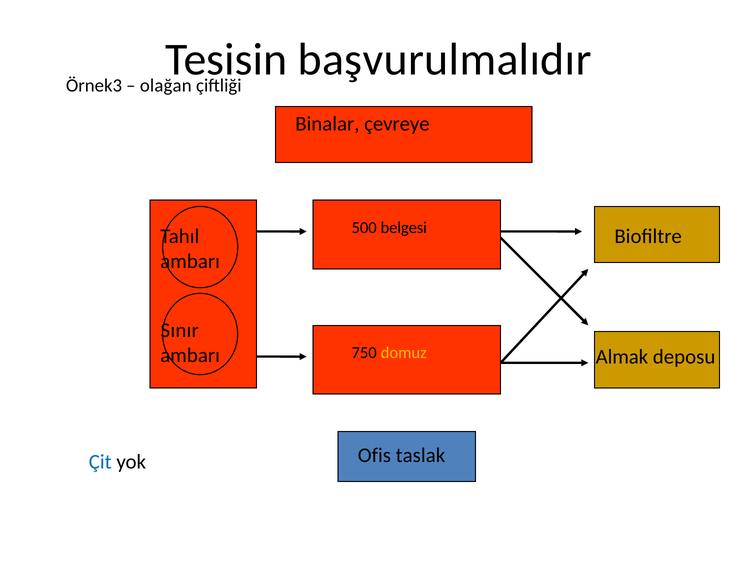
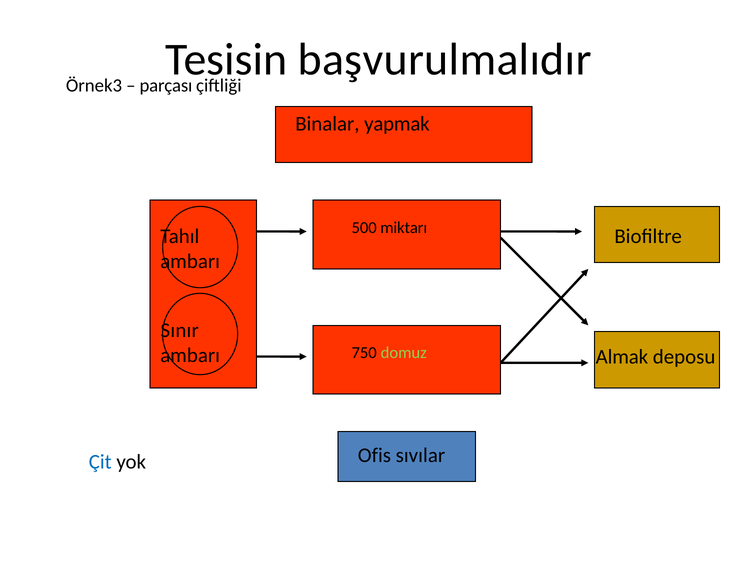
olağan: olağan -> parçası (166, 86)
çevreye: çevreye -> yapmak (397, 124)
belgesi: belgesi -> miktarı (404, 228)
domuz colour: yellow -> light green (404, 353)
taslak: taslak -> sıvılar (420, 456)
